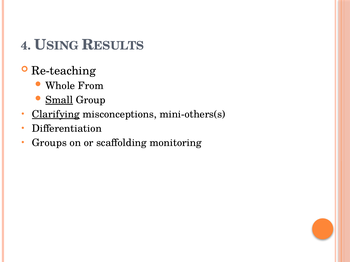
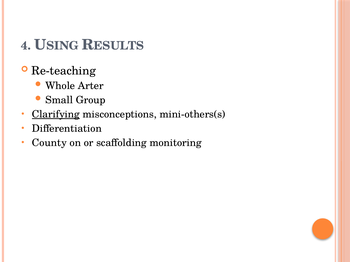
From: From -> Arter (91, 86)
Small underline: present -> none (59, 100)
Groups: Groups -> County (49, 143)
